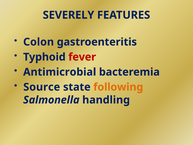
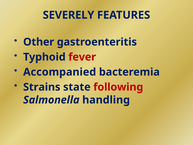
Colon: Colon -> Other (39, 42)
Antimicrobial: Antimicrobial -> Accompanied (60, 72)
Source: Source -> Strains (42, 87)
following colour: orange -> red (118, 87)
